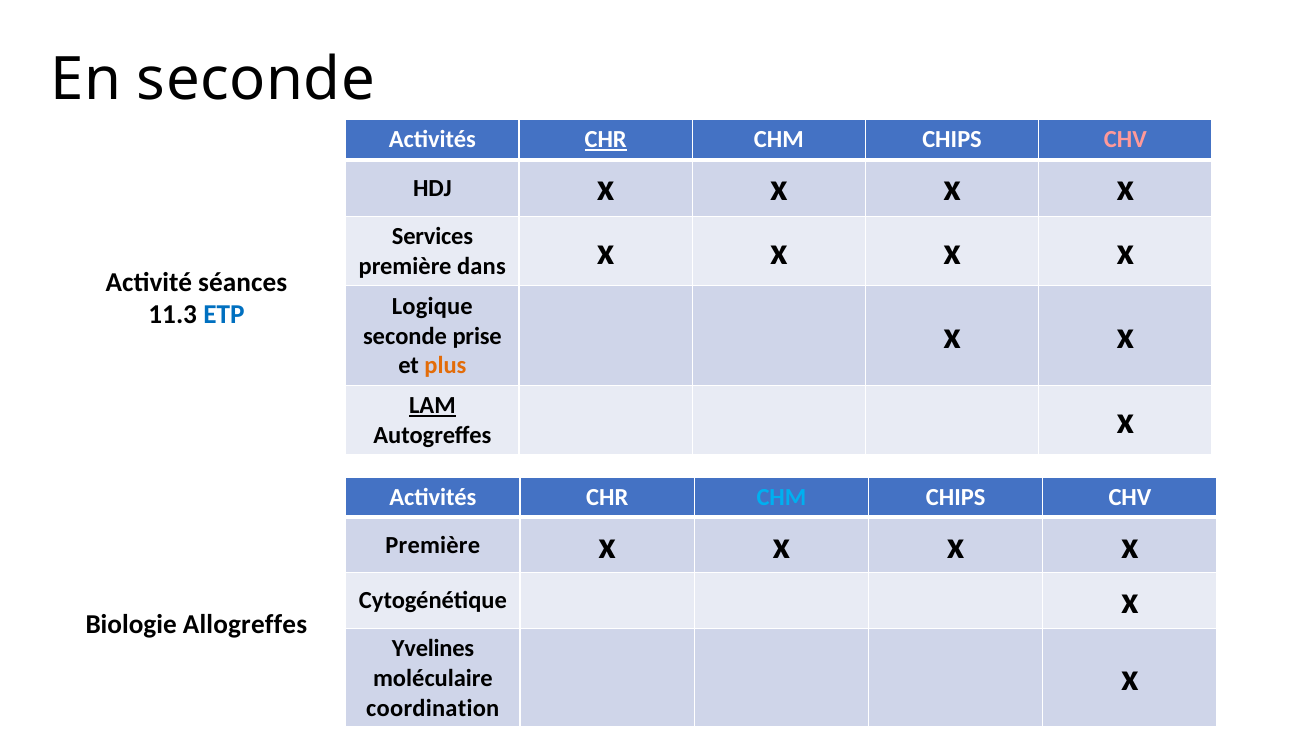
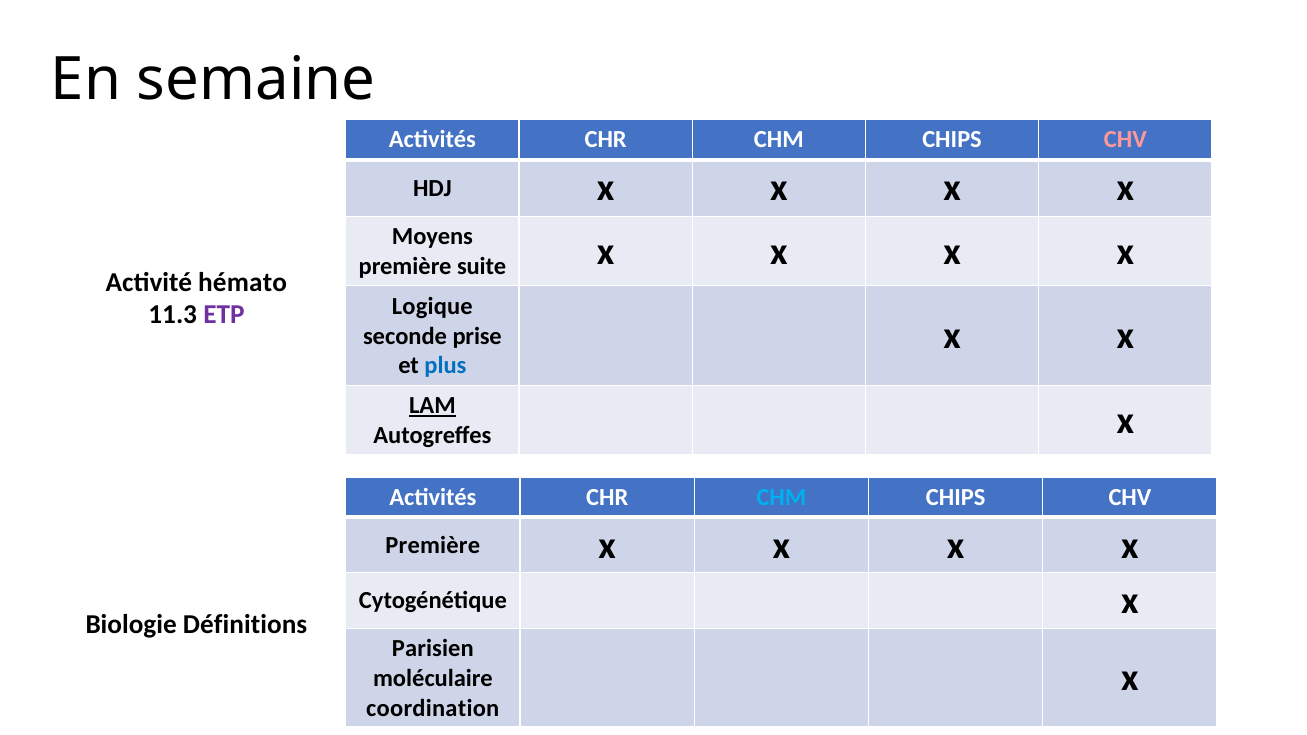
En seconde: seconde -> semaine (256, 80)
CHR underline: present -> none (606, 140)
Services: Services -> Moyens (432, 236)
dans: dans -> suite (482, 266)
séances: séances -> hémato (243, 282)
ETP colour: blue -> purple (224, 315)
plus colour: orange -> blue (445, 366)
Allogreffes: Allogreffes -> Définitions (245, 625)
Yvelines: Yvelines -> Parisien (433, 648)
